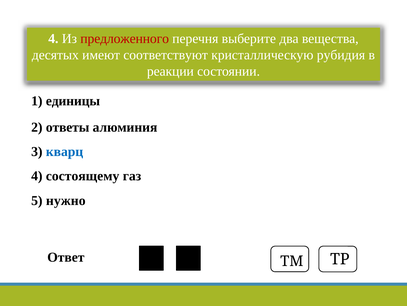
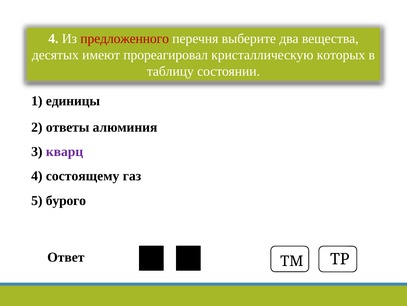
соответствуют: соответствуют -> прореагировал (166, 55)
рубидия: рубидия -> которых (341, 55)
реакции: реакции -> таблицу (170, 71)
кварц colour: blue -> purple (65, 151)
нужно: нужно -> бурого (66, 200)
